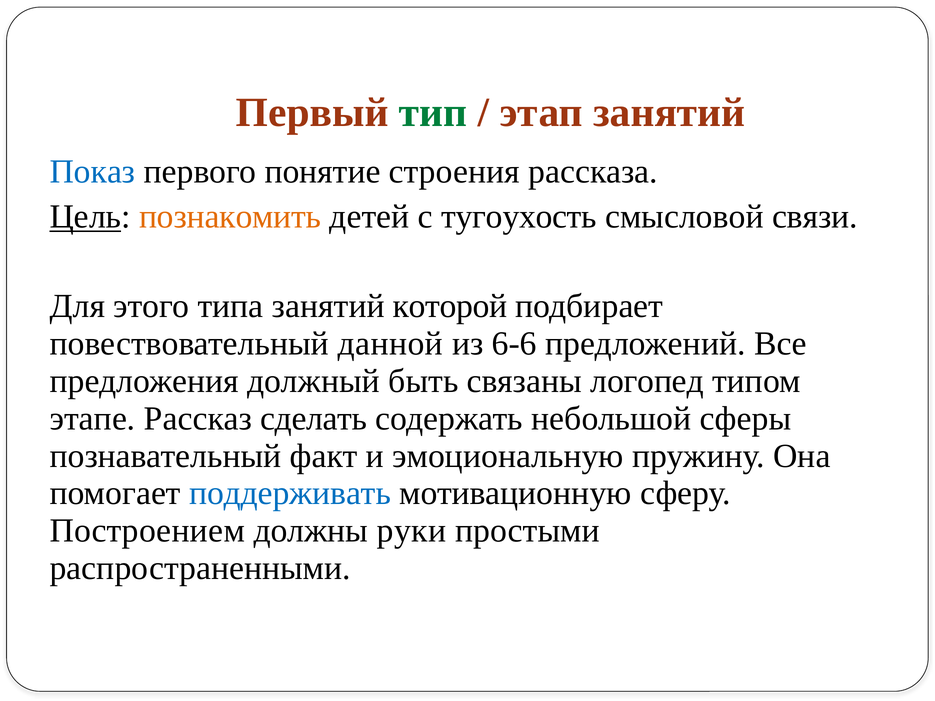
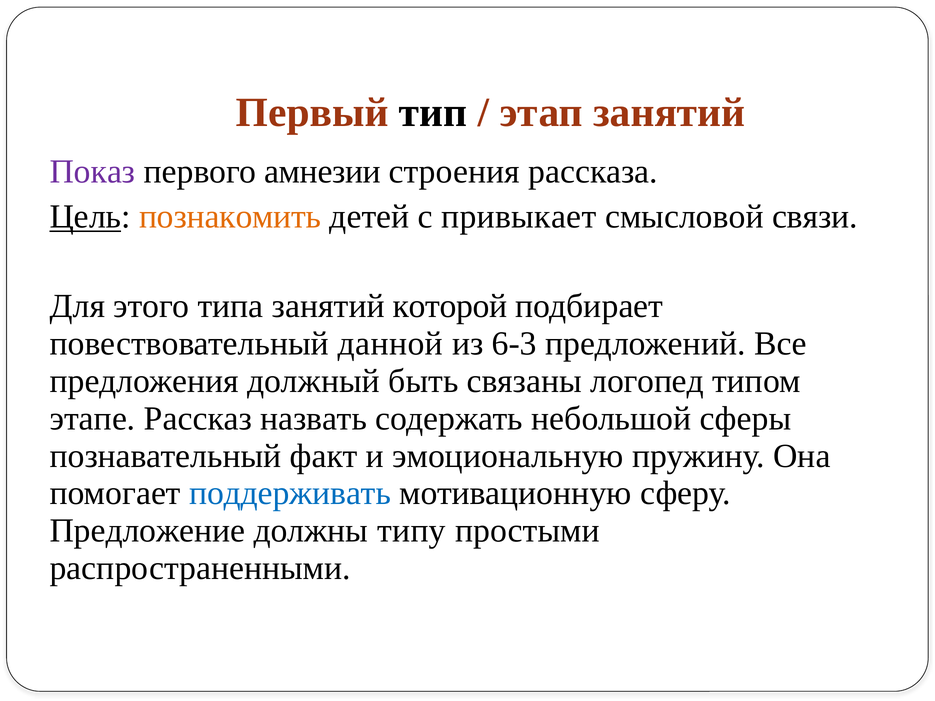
тип colour: green -> black (433, 113)
Показ colour: blue -> purple (92, 172)
понятие: понятие -> амнезии (323, 172)
тугоухость: тугоухость -> привыкает (519, 217)
6-6: 6-6 -> 6-3 (514, 344)
сделать: сделать -> назвать (314, 419)
Построением: Построением -> Предложение (147, 531)
руки: руки -> типу (411, 531)
